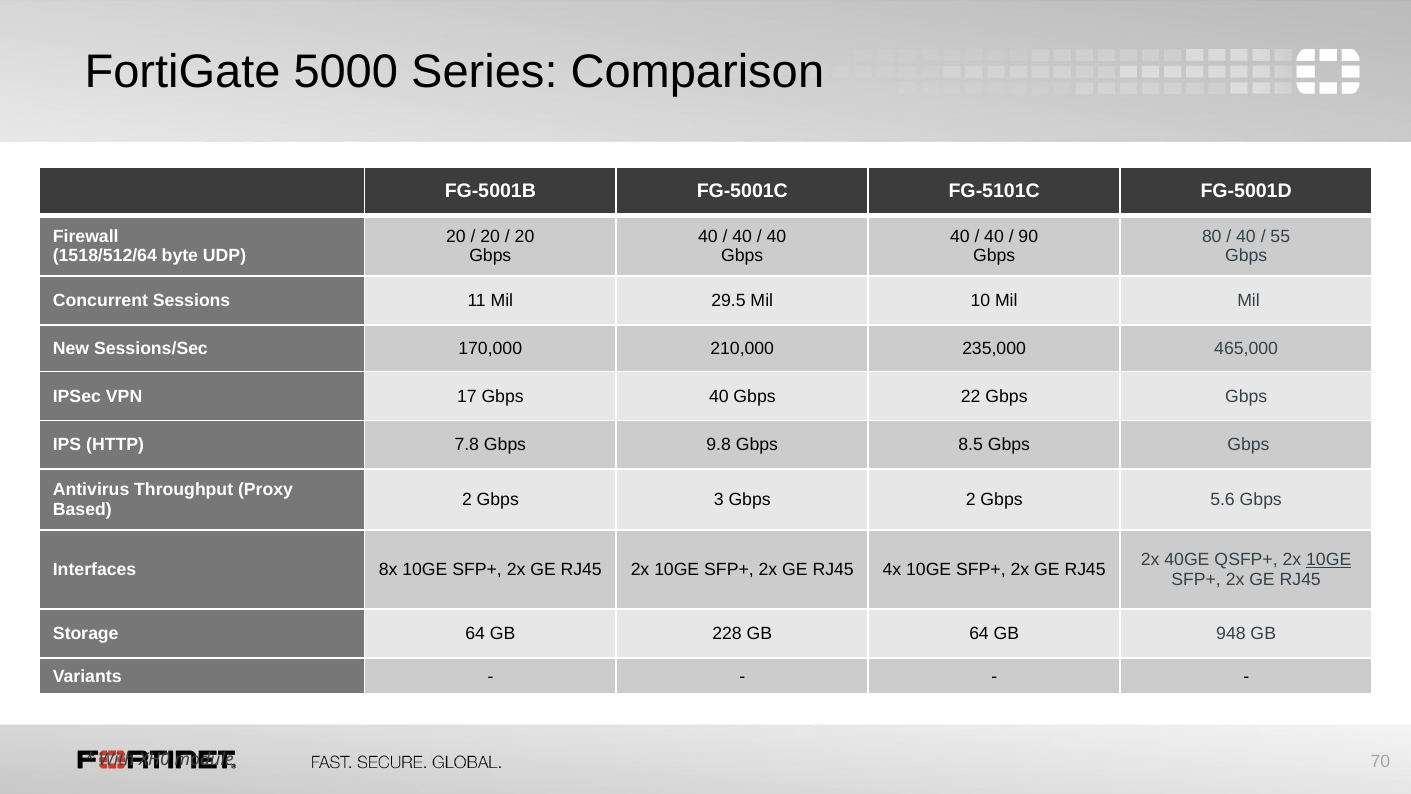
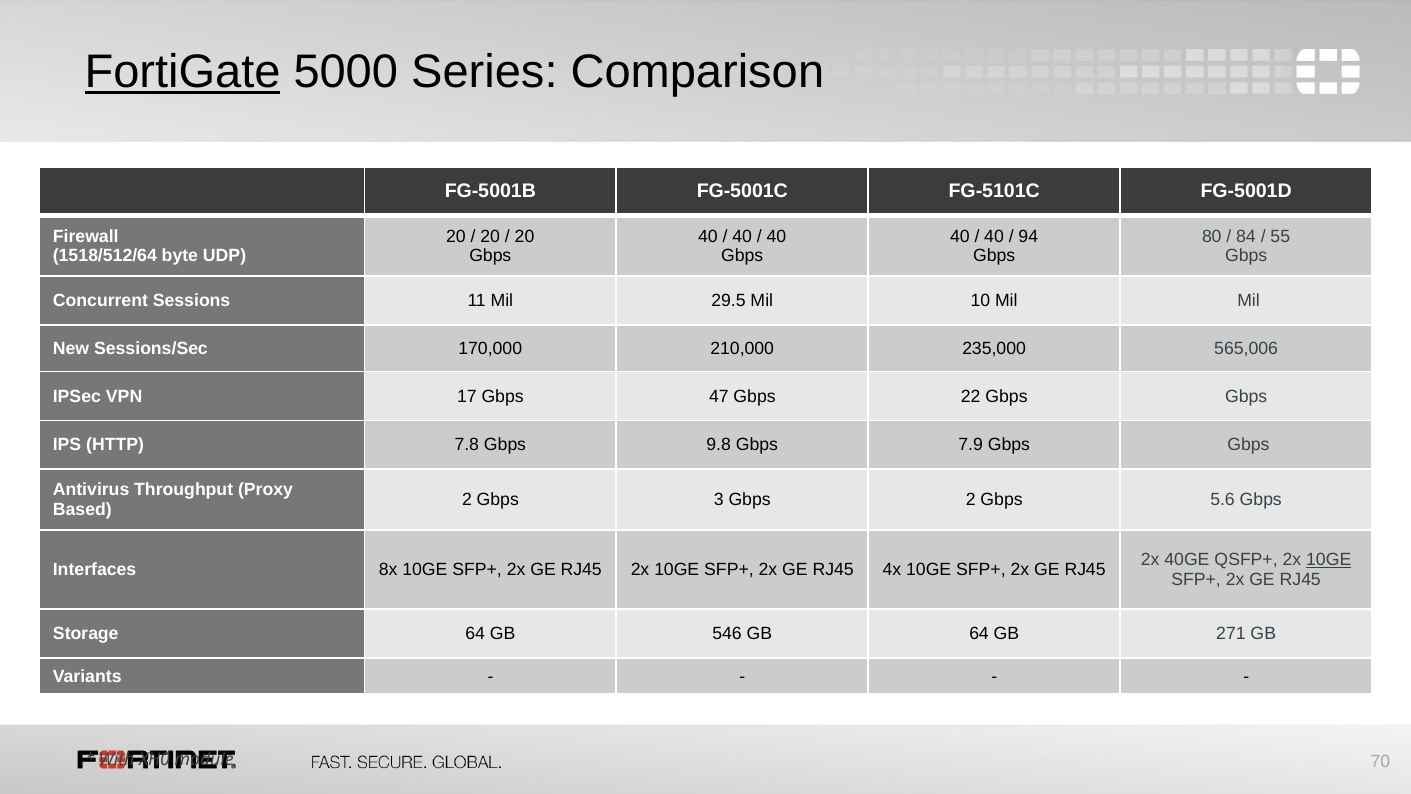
FortiGate underline: none -> present (183, 72)
90: 90 -> 94 (1028, 236)
40: 40 -> 84 (1246, 236)
465,000: 465,000 -> 565,006 (1246, 348)
17 Gbps 40: 40 -> 47 (719, 396)
8.5: 8.5 -> 7.9 (971, 445)
228: 228 -> 546 (727, 634)
948: 948 -> 271 (1231, 634)
